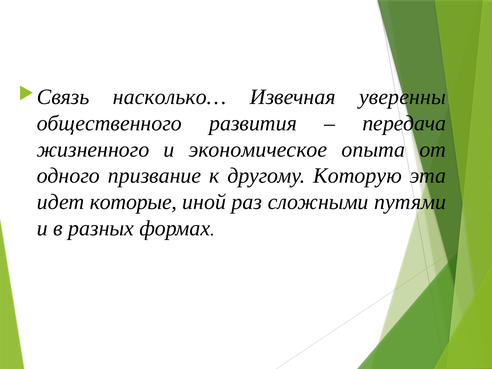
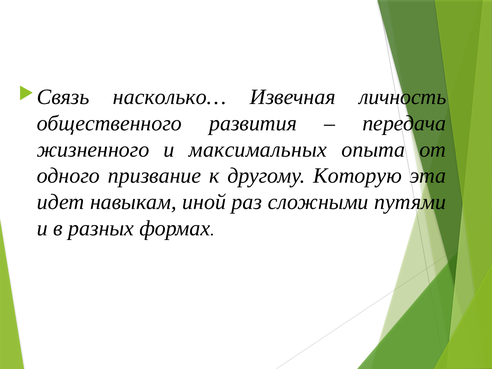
уверенны: уверенны -> личность (403, 97)
экономическое: экономическое -> максимальных (258, 149)
которые: которые -> навыкам (133, 202)
